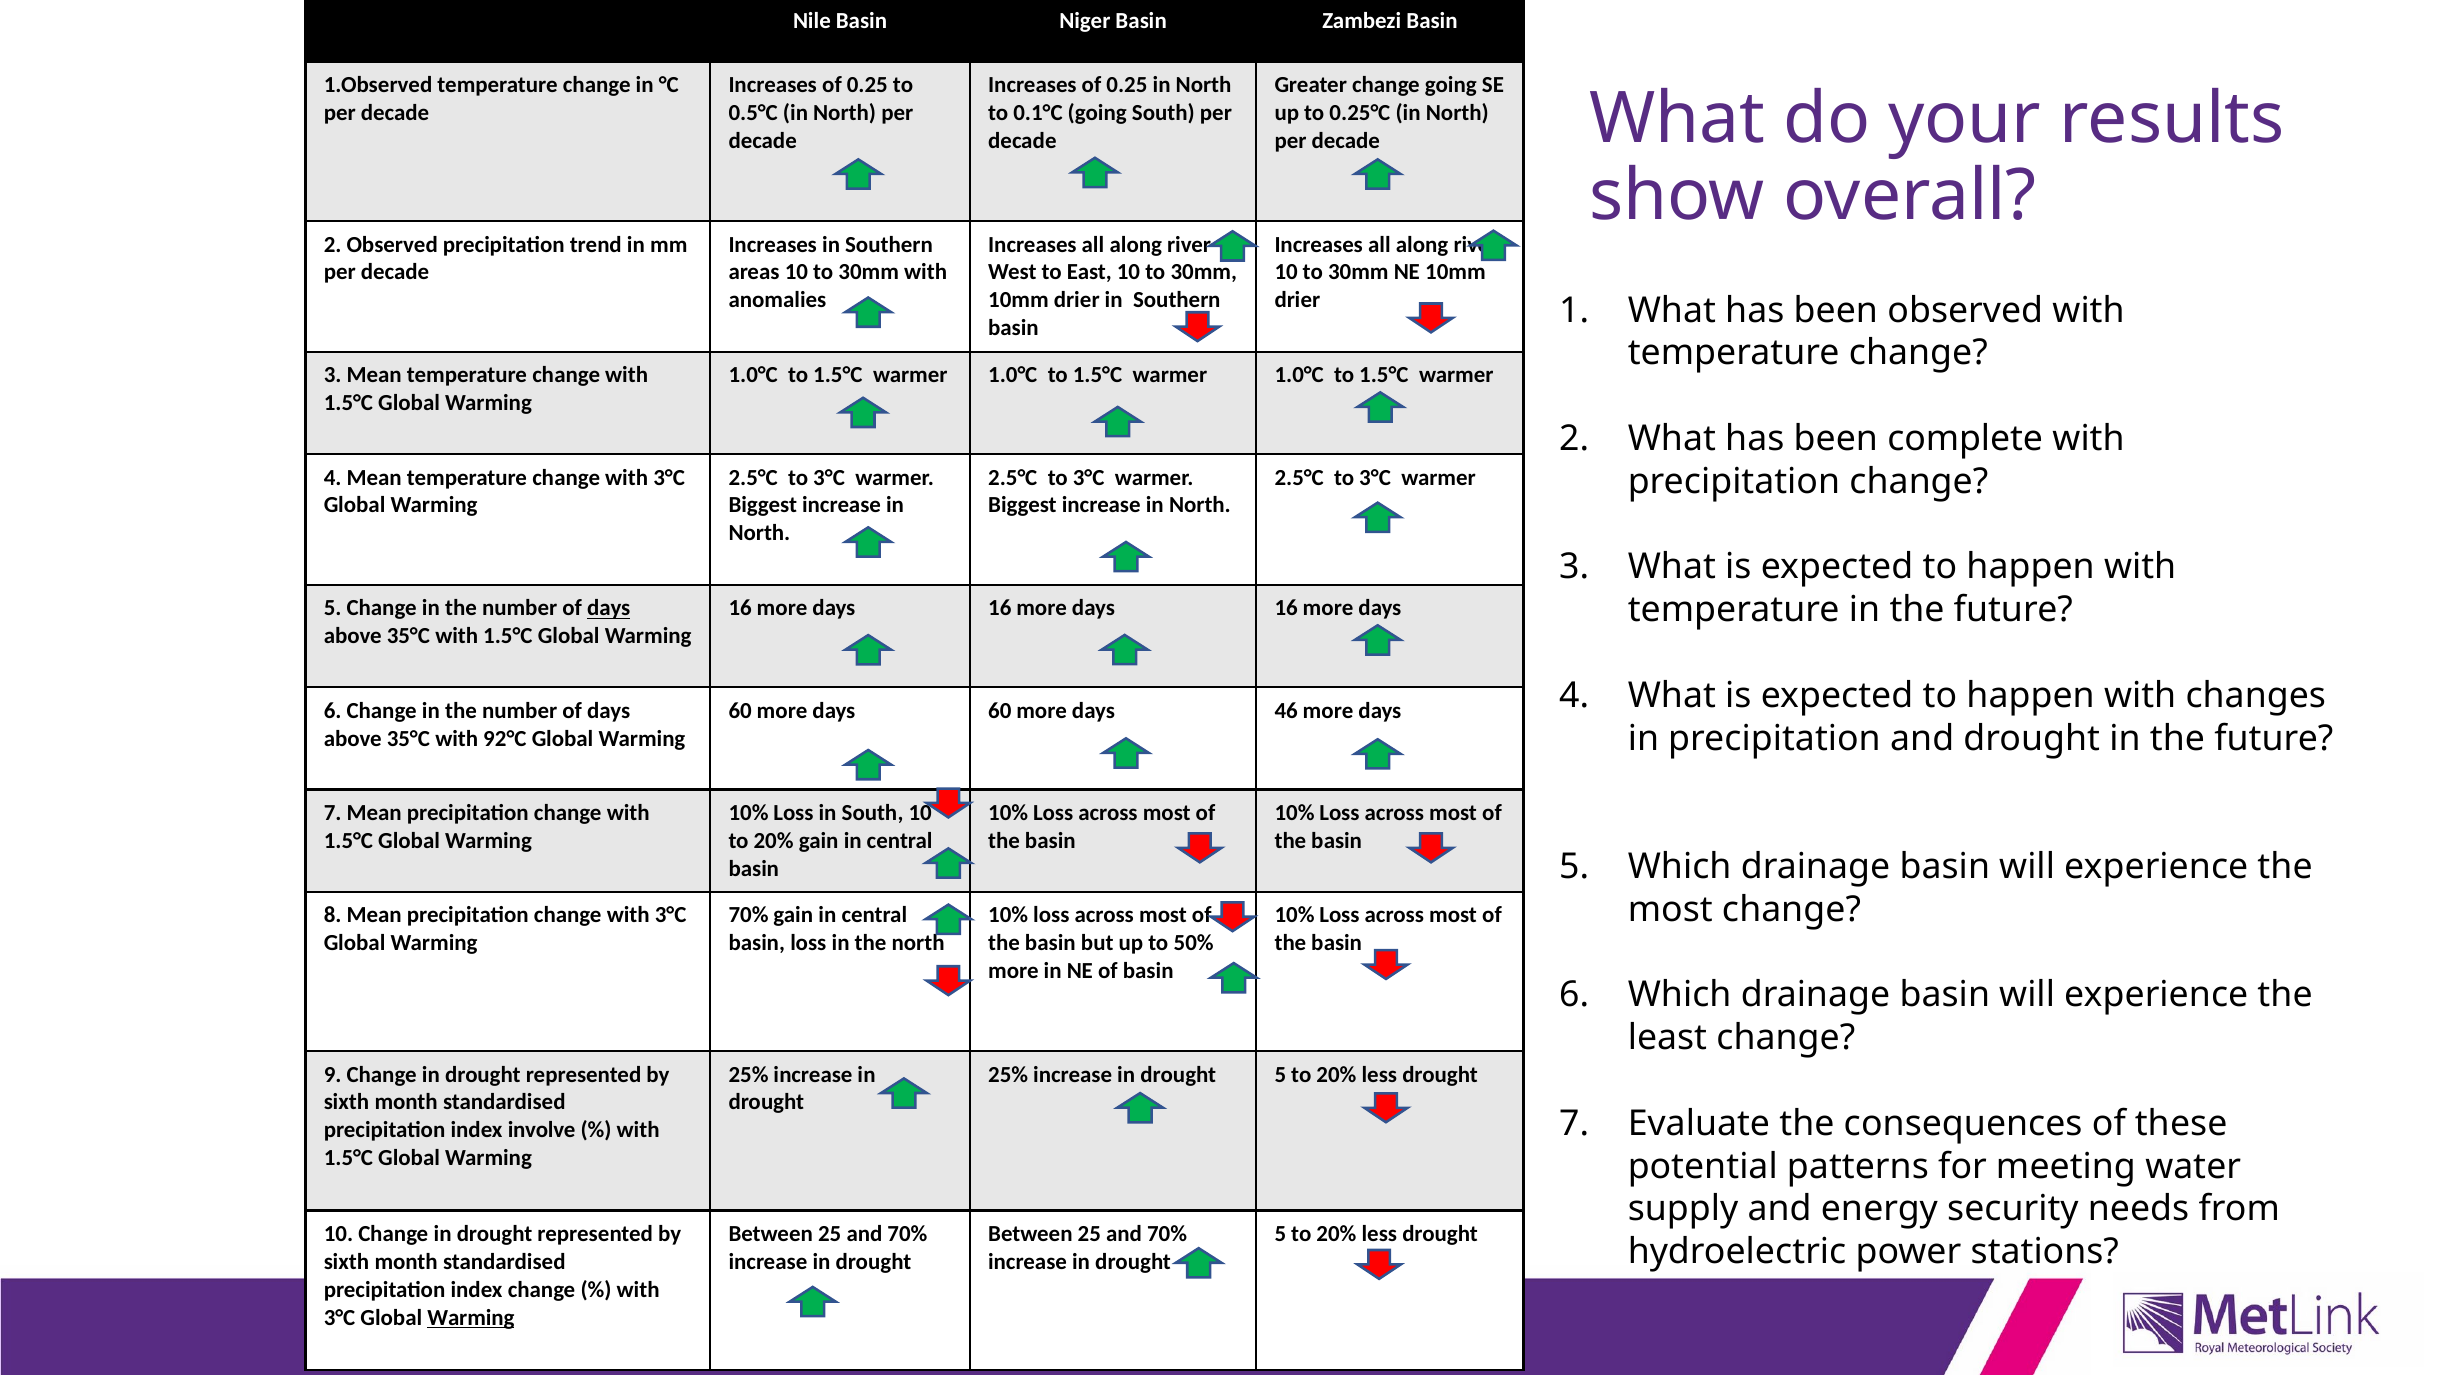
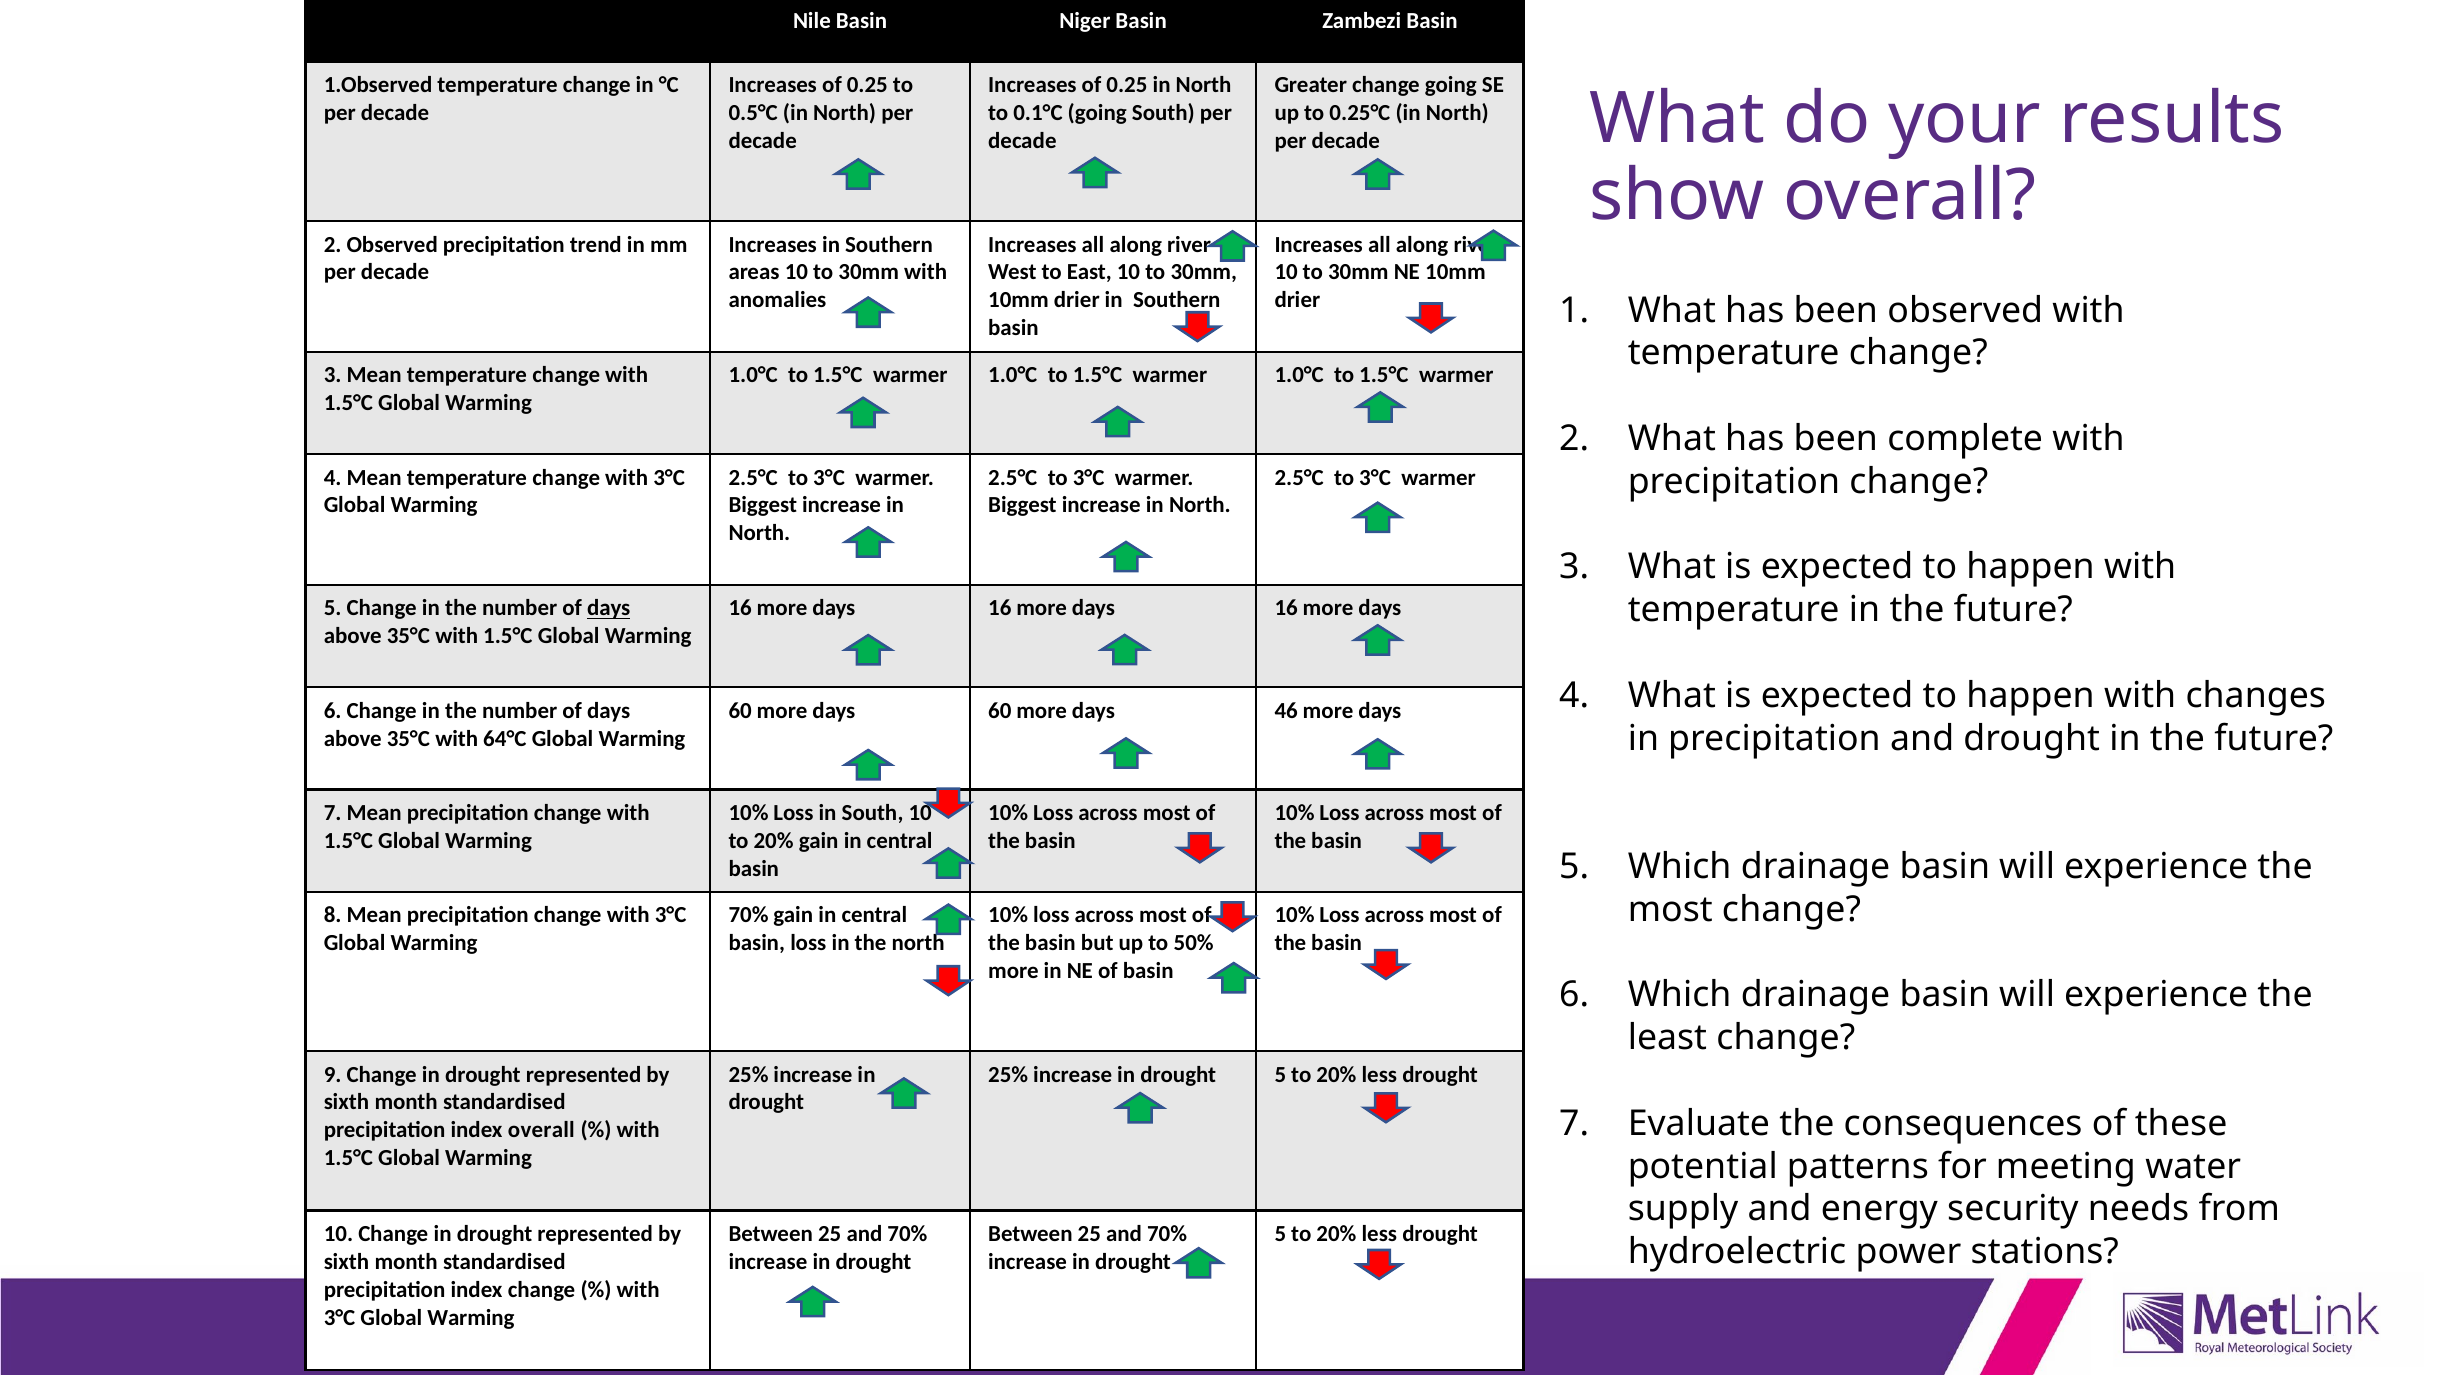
92°C: 92°C -> 64°C (505, 738)
index involve: involve -> overall (541, 1130)
Warming underline: present -> none (471, 1317)
